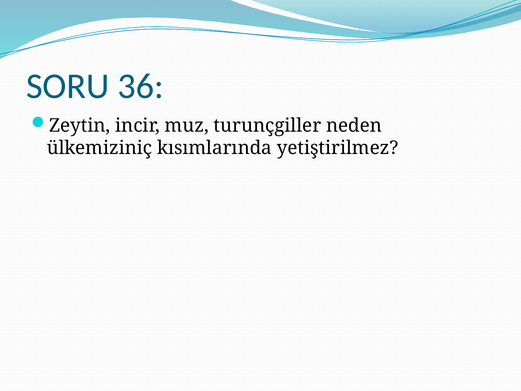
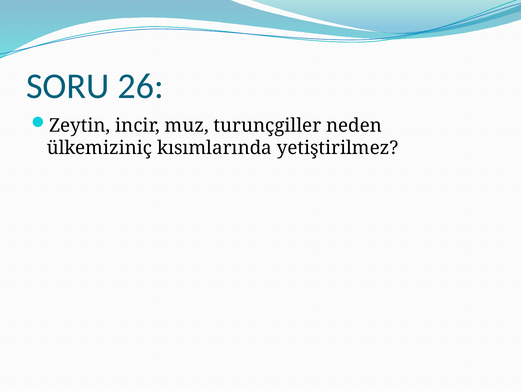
36: 36 -> 26 (141, 86)
